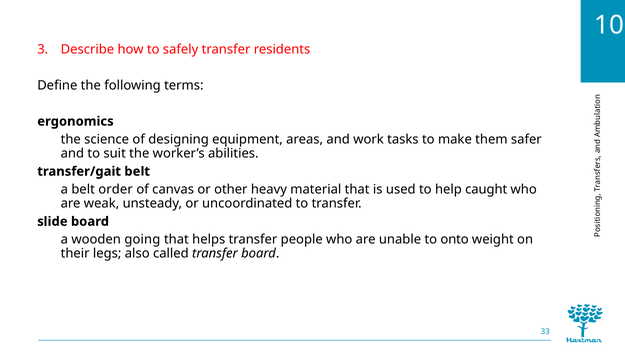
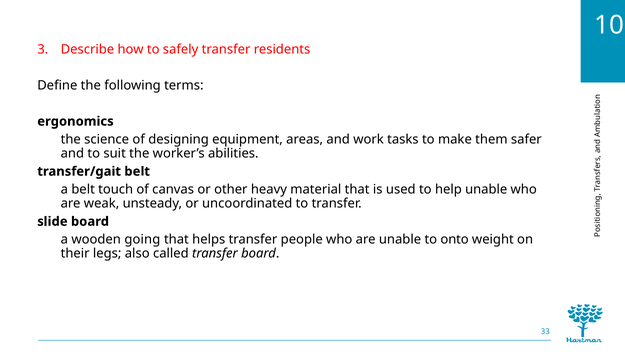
order: order -> touch (116, 189)
help caught: caught -> unable (486, 189)
